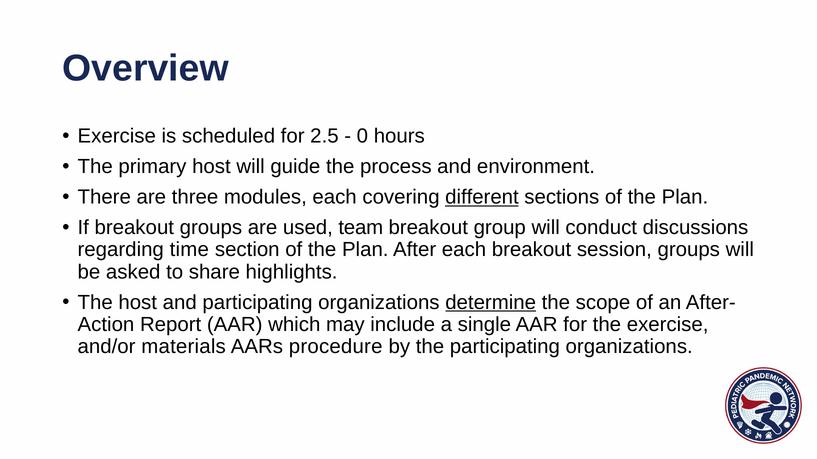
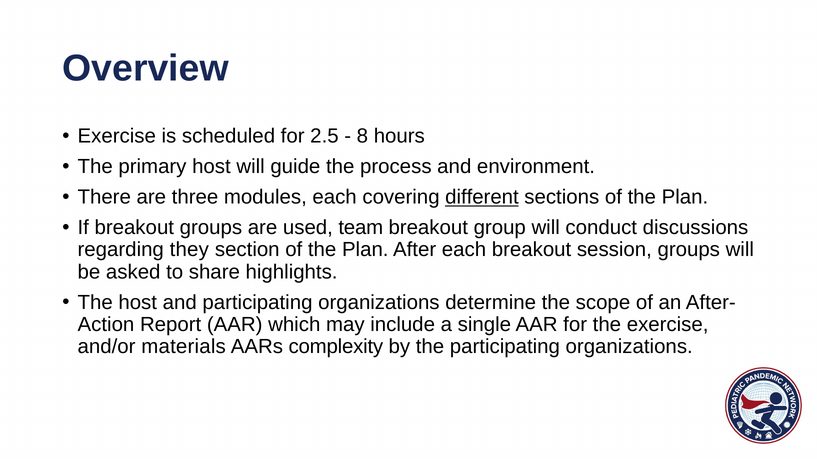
0: 0 -> 8 (362, 136)
time: time -> they (189, 250)
determine underline: present -> none (491, 303)
procedure: procedure -> complexity (336, 347)
